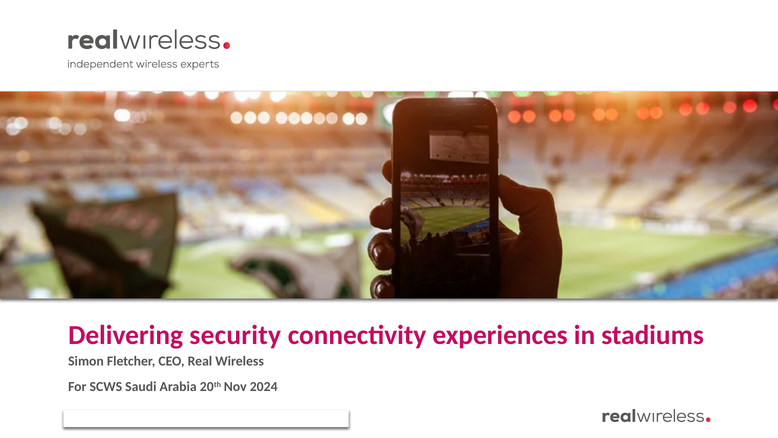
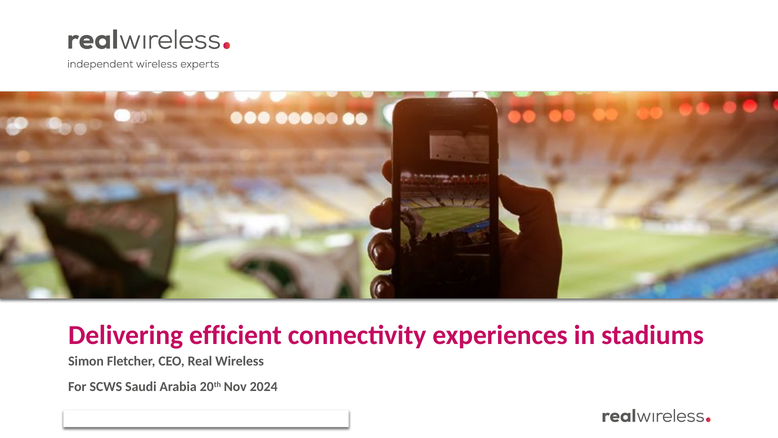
security: security -> efficient (235, 335)
